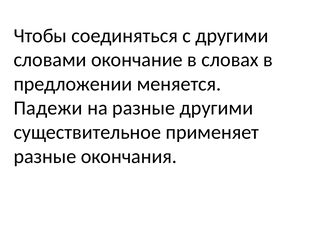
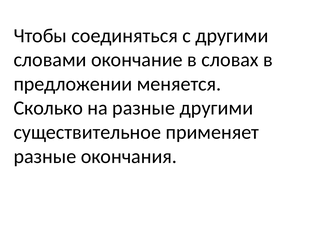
Падежи: Падежи -> Сколько (48, 108)
